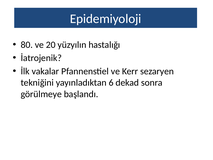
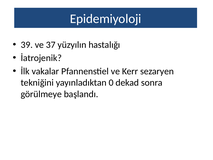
80: 80 -> 39 (27, 45)
20: 20 -> 37 (51, 45)
6: 6 -> 0 (111, 83)
